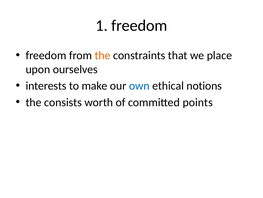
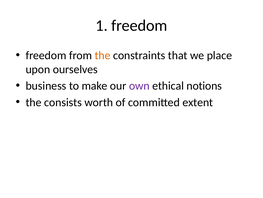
interests: interests -> business (46, 86)
own colour: blue -> purple (139, 86)
points: points -> extent (198, 102)
